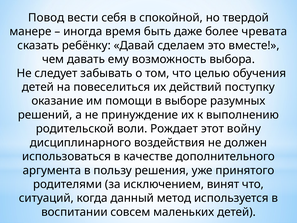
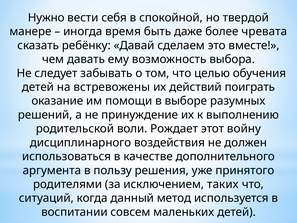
Повод: Повод -> Нужно (46, 18)
повеселиться: повеселиться -> встревожены (112, 87)
поступку: поступку -> поиграть (250, 87)
винят: винят -> таких (223, 184)
